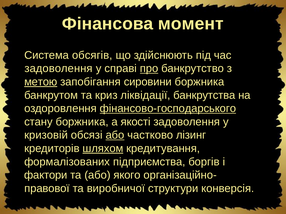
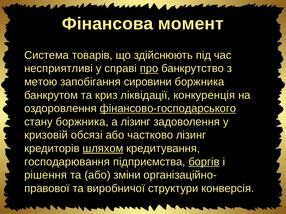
обсягів: обсягів -> товарів (92, 55)
задоволення: задоволення -> несприятливі (59, 69)
метою underline: present -> none (41, 82)
банкрутства: банкрутства -> конкуренція (204, 95)
а якості: якості -> лізинг (136, 122)
або underline: present -> none (115, 135)
формалізованих: формалізованих -> господарювання (67, 162)
боргів underline: none -> present (204, 162)
фактори: фактори -> рішення (46, 176)
якого: якого -> зміни (127, 176)
